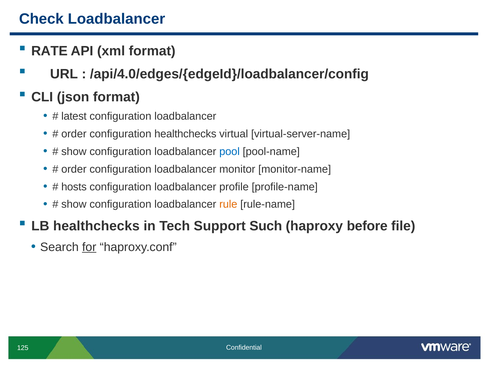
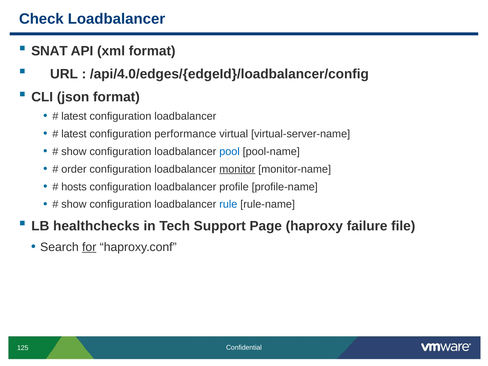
RATE: RATE -> SNAT (49, 51)
order: order -> latest (74, 134)
configuration healthchecks: healthchecks -> performance (185, 134)
monitor underline: none -> present (237, 169)
rule colour: orange -> blue (228, 204)
Such: Such -> Page (266, 226)
before: before -> failure (367, 226)
